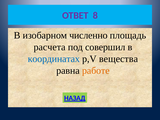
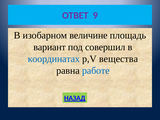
8: 8 -> 9 (95, 15)
численно: численно -> величине (88, 35)
расчета: расчета -> вариант (50, 47)
работе colour: orange -> blue (96, 71)
